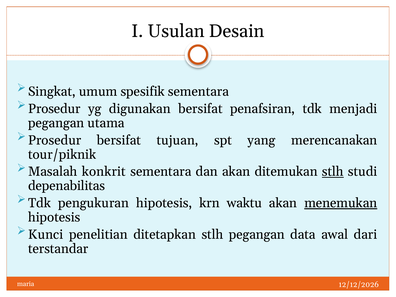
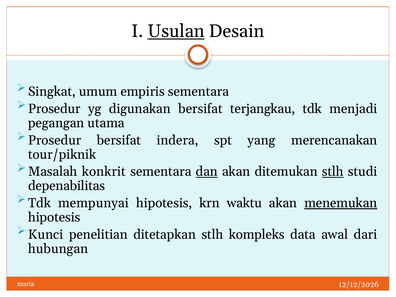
Usulan underline: none -> present (176, 31)
spesifik: spesifik -> empiris (143, 91)
penafsiran: penafsiran -> terjangkau (263, 109)
tujuan: tujuan -> indera (178, 140)
dan underline: none -> present (207, 172)
pengukuran: pengukuran -> mempunyai (93, 203)
stlh pegangan: pegangan -> kompleks (257, 235)
terstandar: terstandar -> hubungan (58, 249)
